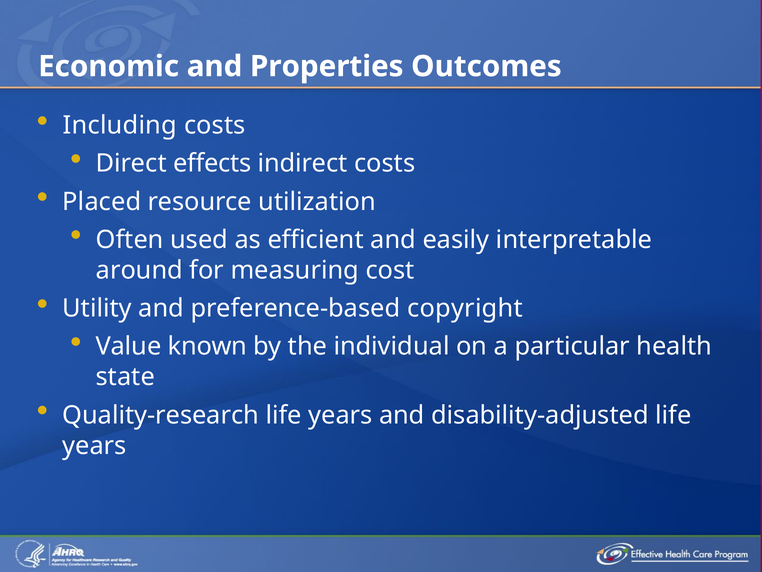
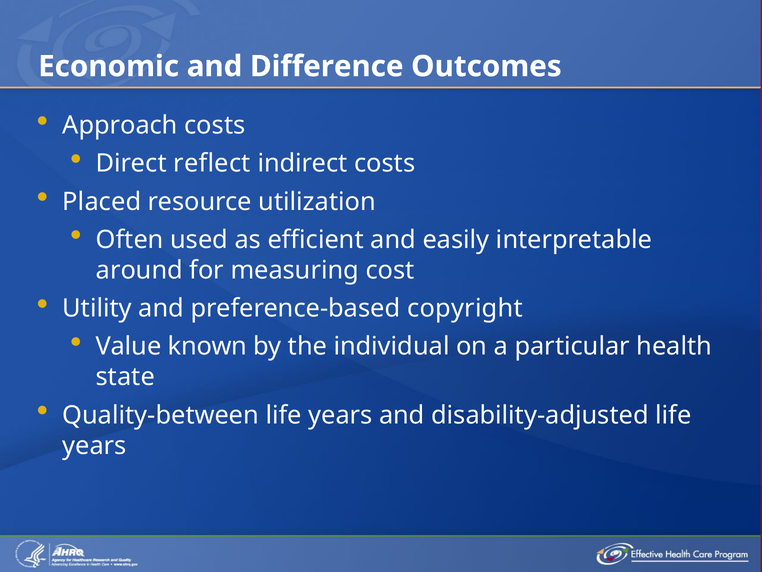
Properties: Properties -> Difference (327, 66)
Including: Including -> Approach (120, 125)
effects: effects -> reflect (212, 163)
Quality-research: Quality-research -> Quality-between (161, 415)
